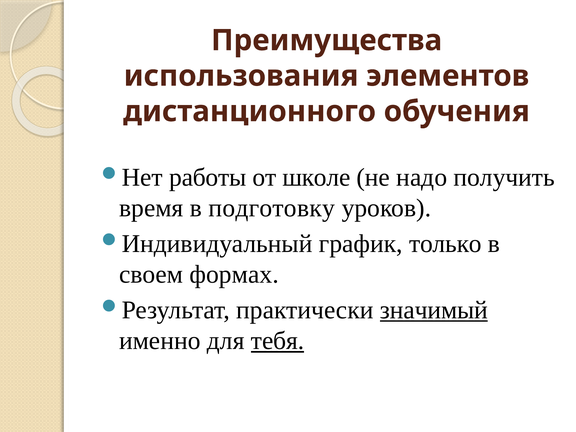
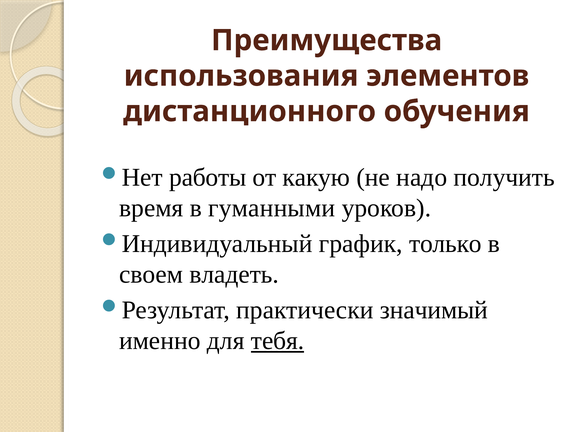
школе: школе -> какую (316, 177)
подготовку: подготовку -> гуманными (272, 208)
формах: формах -> владеть (234, 274)
значимый underline: present -> none (434, 310)
